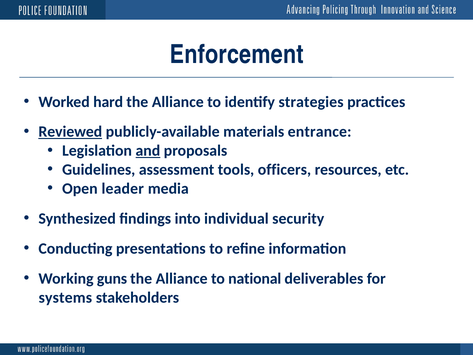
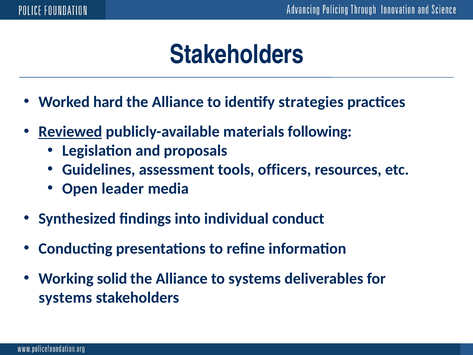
Enforcement: Enforcement -> Stakeholders (237, 55)
entrance: entrance -> following (320, 132)
and underline: present -> none (148, 151)
security: security -> conduct (298, 218)
guns: guns -> solid (112, 278)
to national: national -> systems (255, 278)
